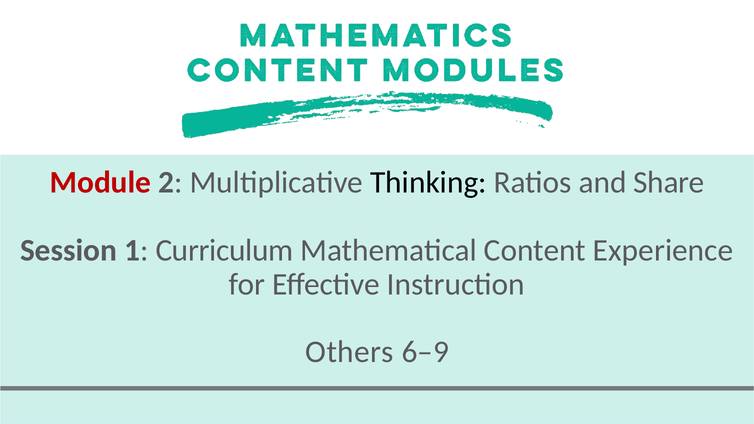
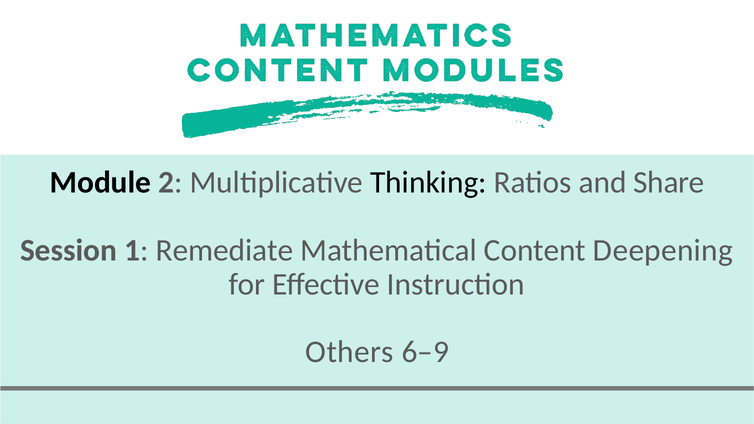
Module colour: red -> black (100, 183)
Curriculum: Curriculum -> Remediate (224, 250)
Experience: Experience -> Deepening (663, 250)
